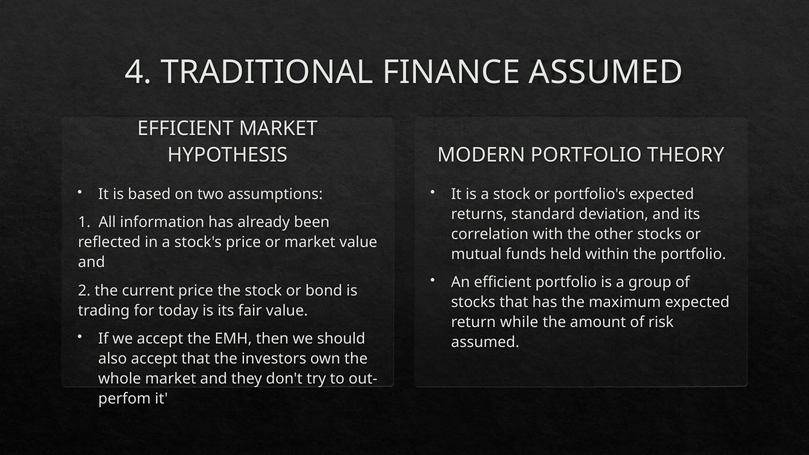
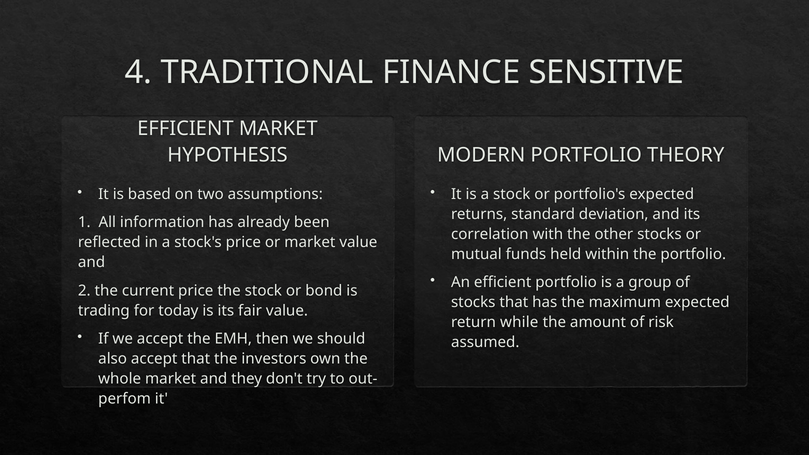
FINANCE ASSUMED: ASSUMED -> SENSITIVE (606, 72)
